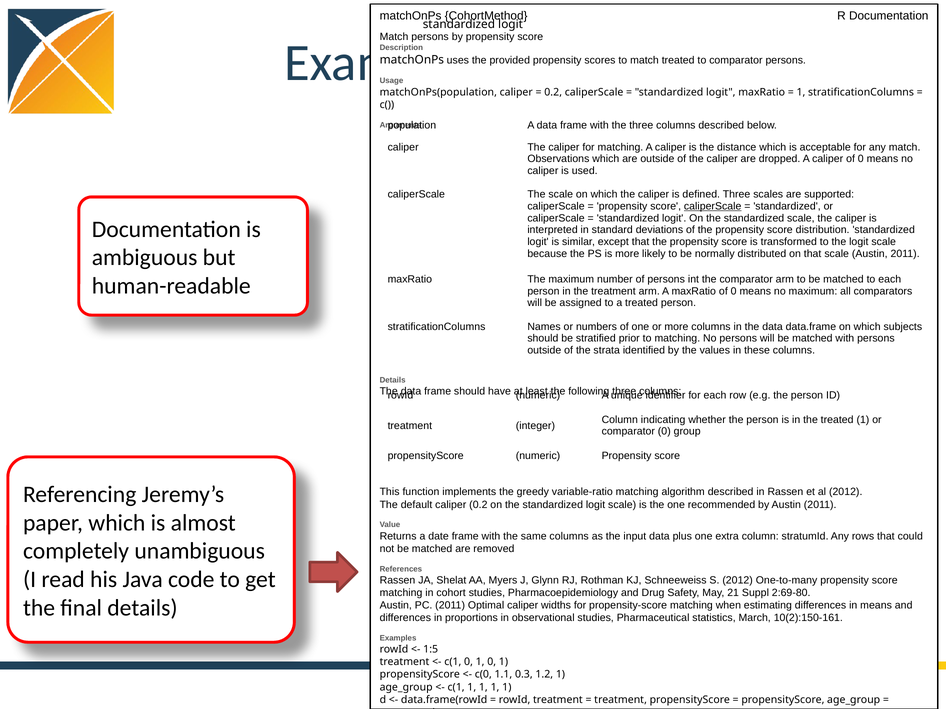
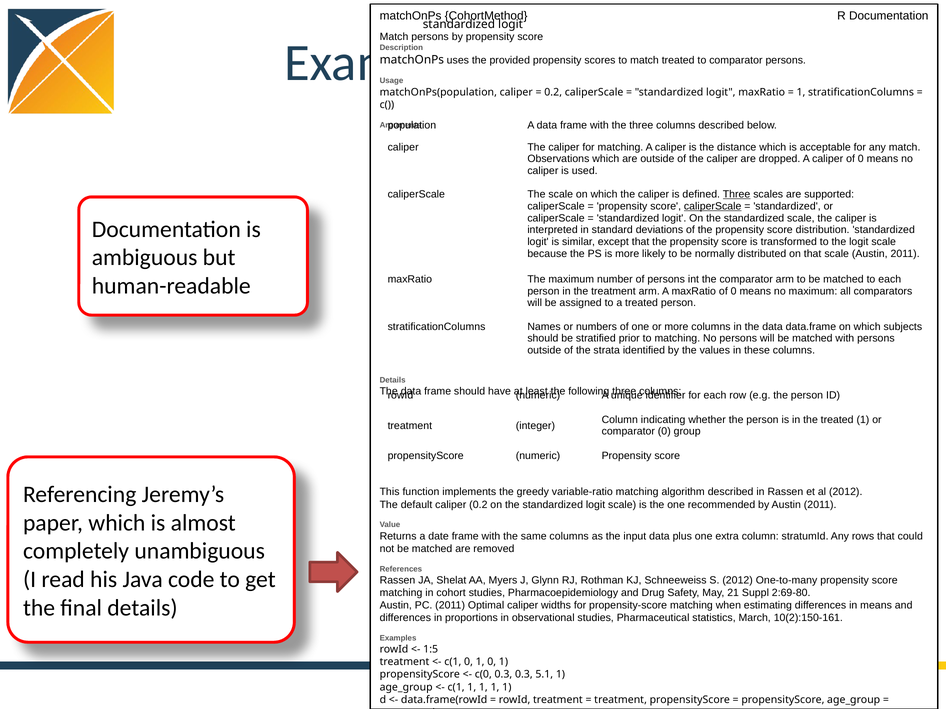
Three underline: none -> present (737, 195)
c(0 1.1: 1.1 -> 0.3 (503, 675)
1.2: 1.2 -> 5.1 (544, 675)
